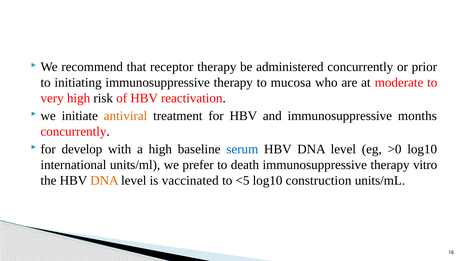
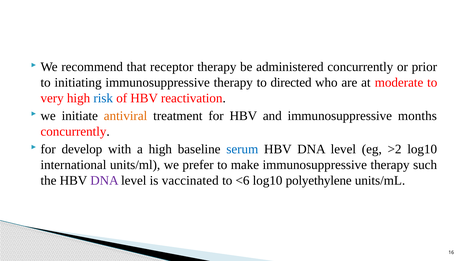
mucosa: mucosa -> directed (291, 83)
risk colour: black -> blue (103, 98)
>0: >0 -> >2 (395, 149)
death: death -> make (245, 165)
vitro: vitro -> such (425, 165)
DNA colour: orange -> purple (104, 180)
<5: <5 -> <6 (243, 180)
construction: construction -> polyethylene (319, 180)
